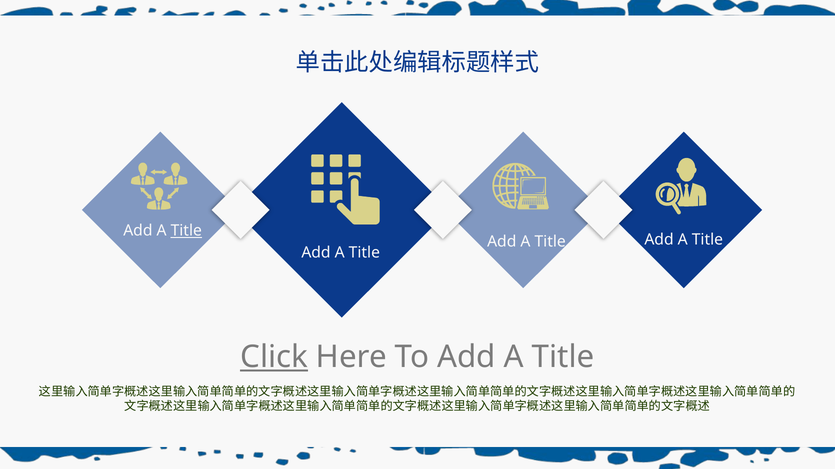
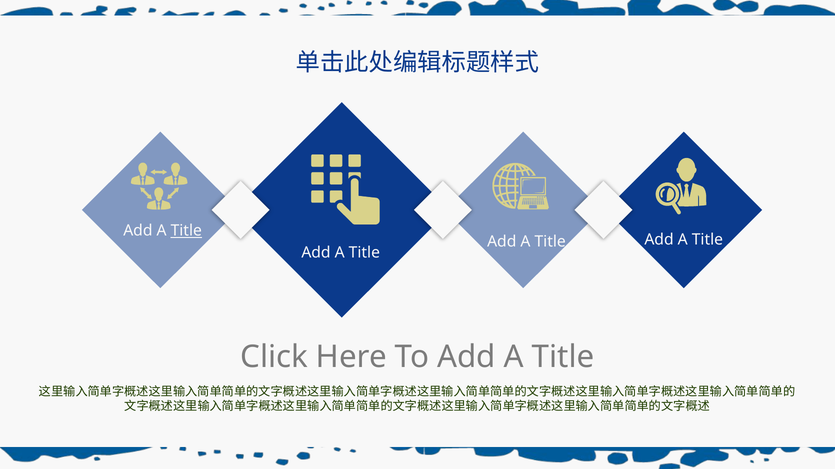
Click underline: present -> none (274, 358)
